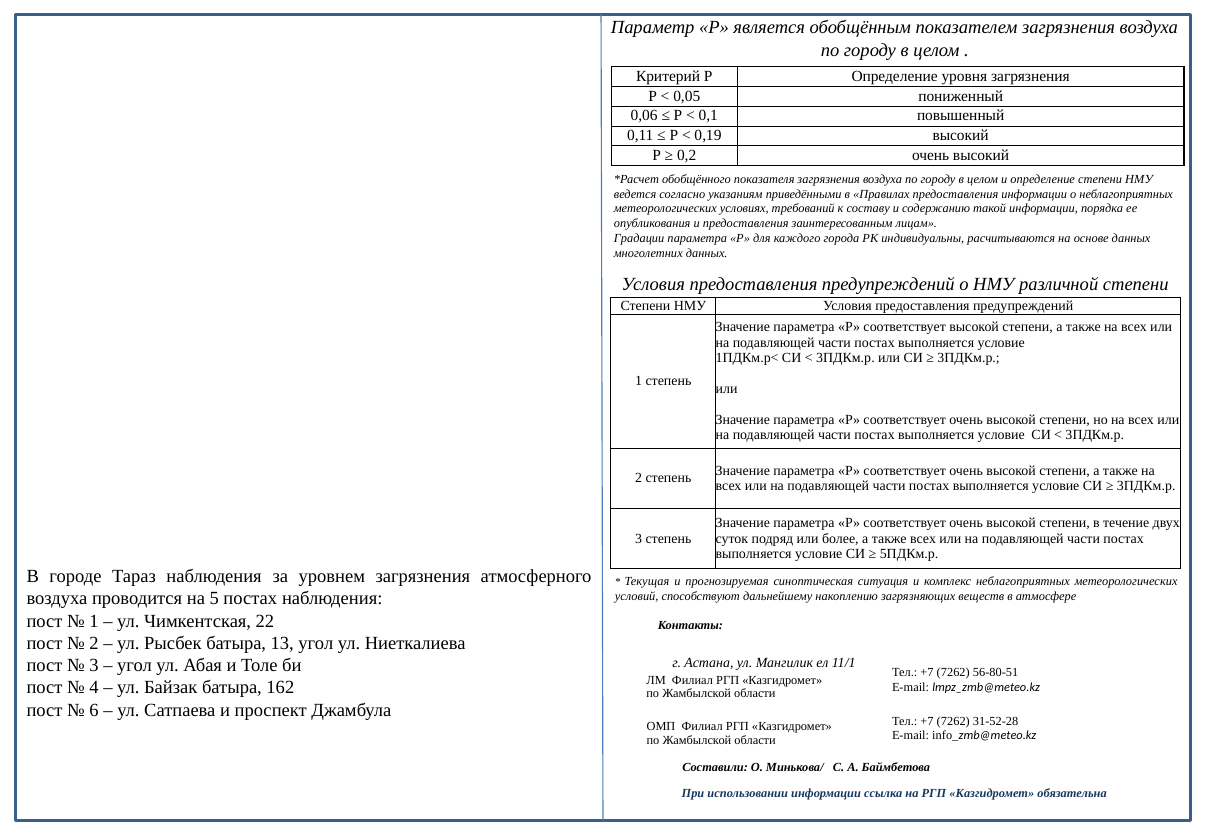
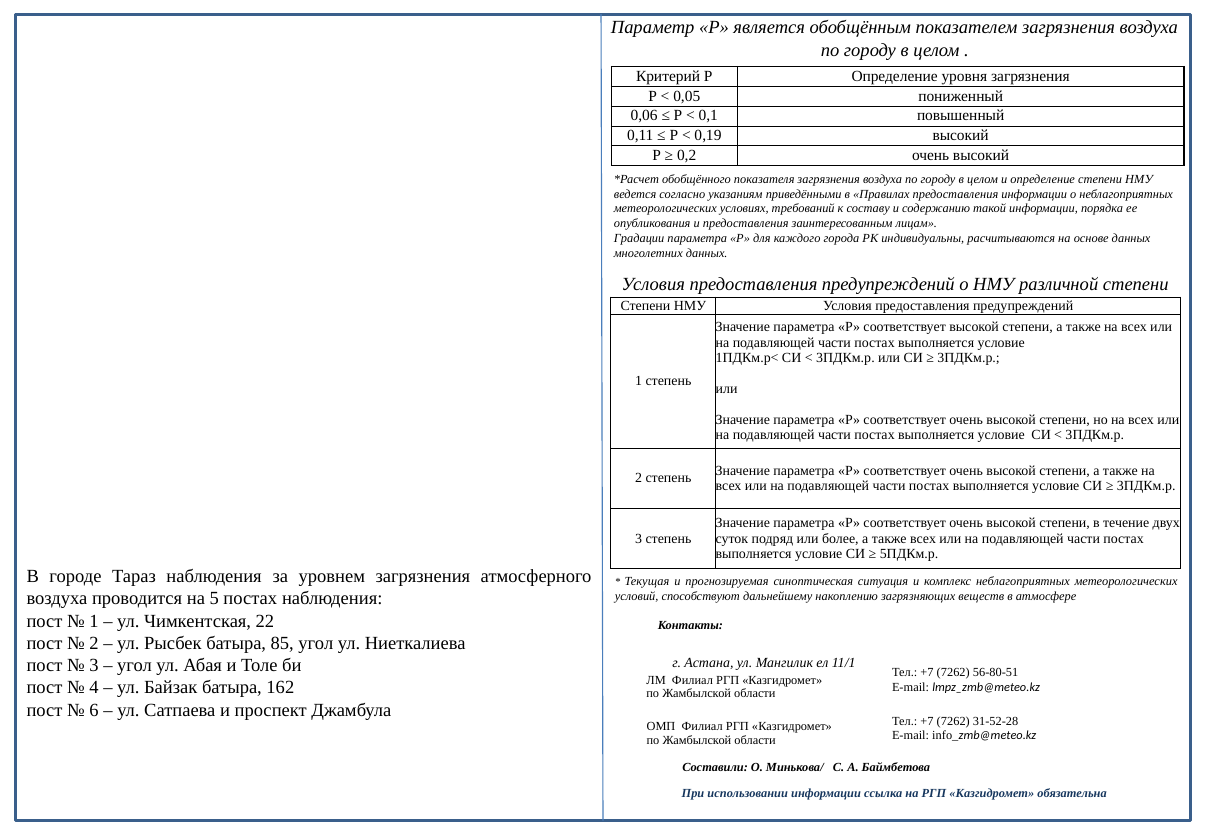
13: 13 -> 85 (282, 643)
